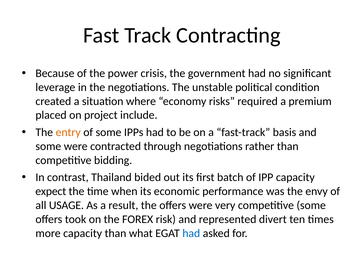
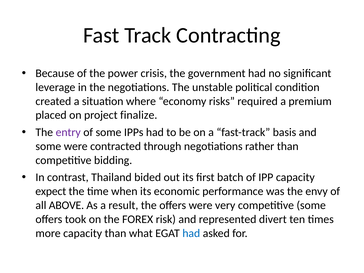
include: include -> finalize (139, 115)
entry colour: orange -> purple (68, 132)
USAGE: USAGE -> ABOVE (66, 205)
